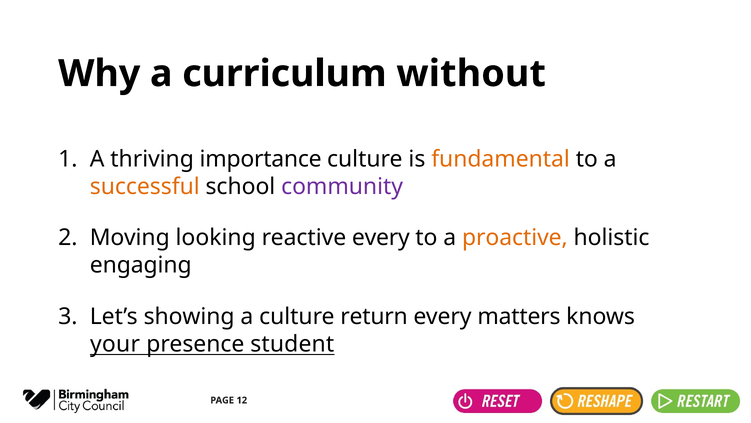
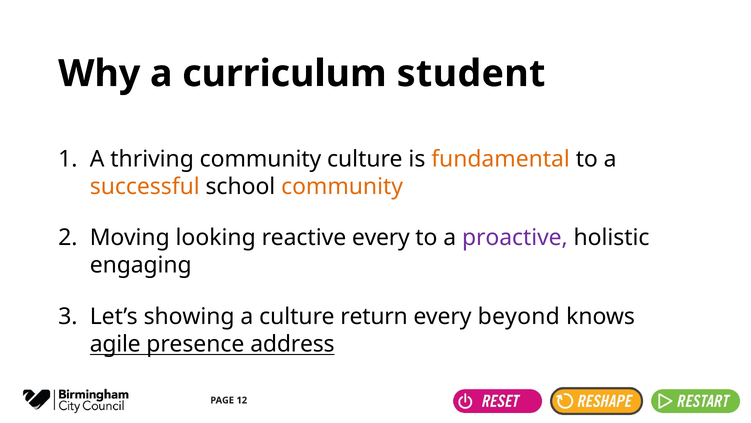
without: without -> student (471, 74)
thriving importance: importance -> community (261, 159)
community colour: purple -> orange (342, 187)
proactive colour: orange -> purple (515, 238)
matters: matters -> beyond (519, 316)
your: your -> agile (115, 344)
student: student -> address (292, 344)
